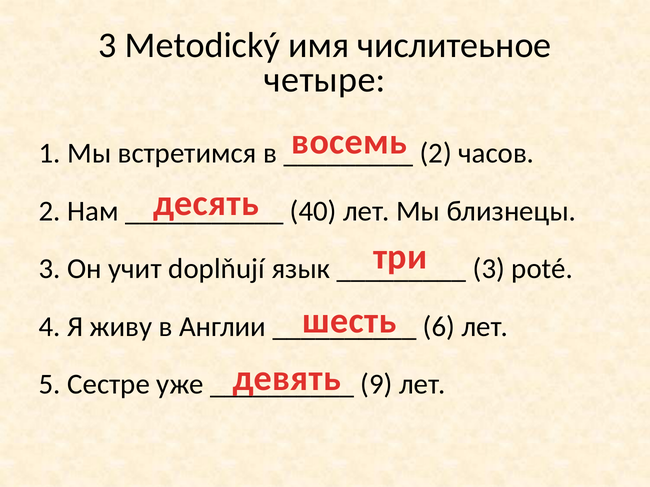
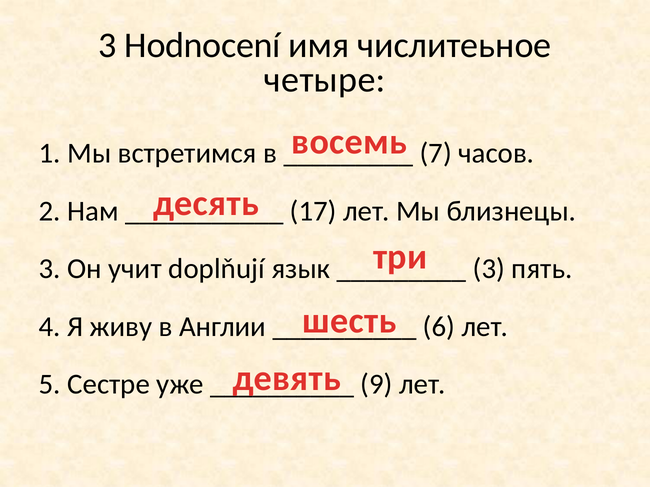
Metodický: Metodický -> Hodnocení (202, 45)
2: 2 -> 7 (436, 154)
40: 40 -> 17 (313, 211)
poté: poté -> пять (542, 269)
